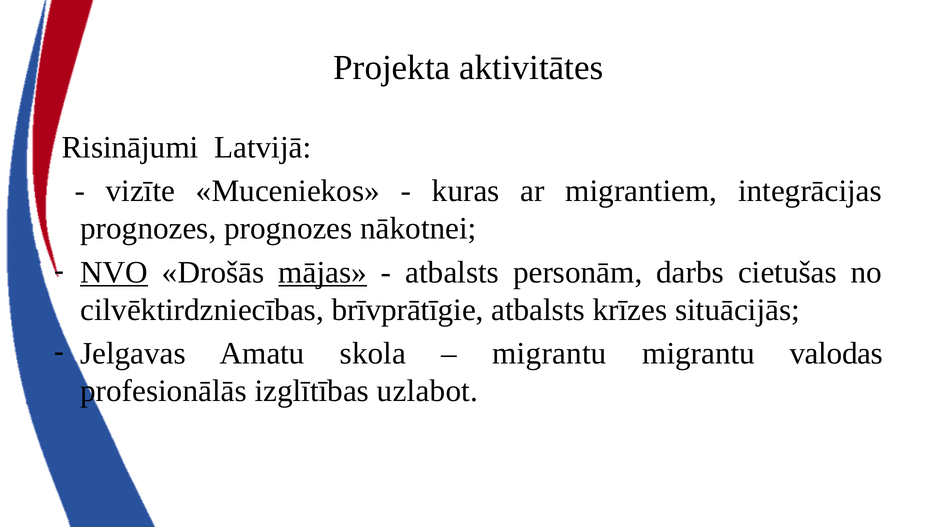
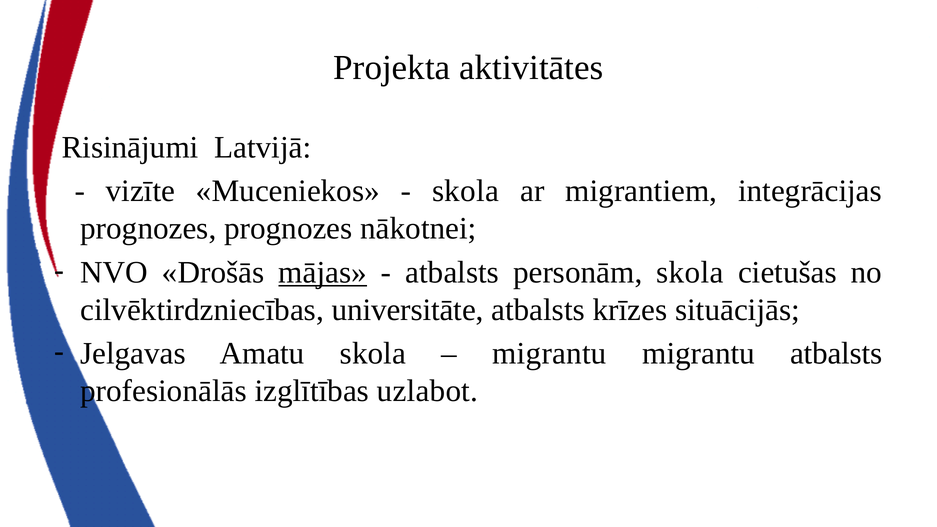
kuras: kuras -> skola (466, 191)
NVO underline: present -> none (114, 272)
personām darbs: darbs -> skola (690, 272)
brīvprātīgie: brīvprātīgie -> universitāte (408, 310)
migrantu valodas: valodas -> atbalsts (836, 354)
